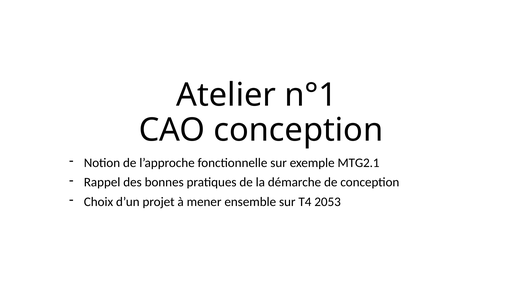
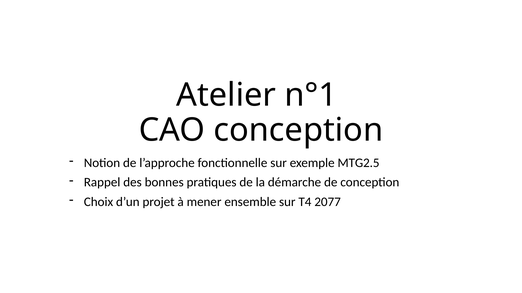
MTG2.1: MTG2.1 -> MTG2.5 (359, 163)
2053: 2053 -> 2077 (328, 202)
